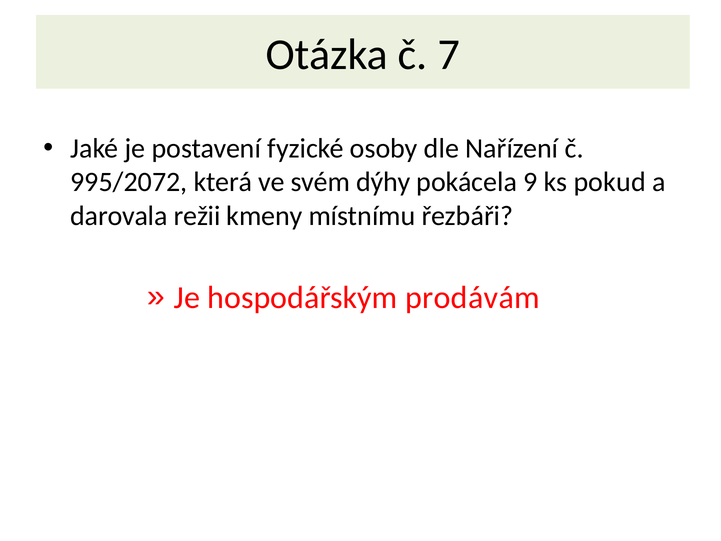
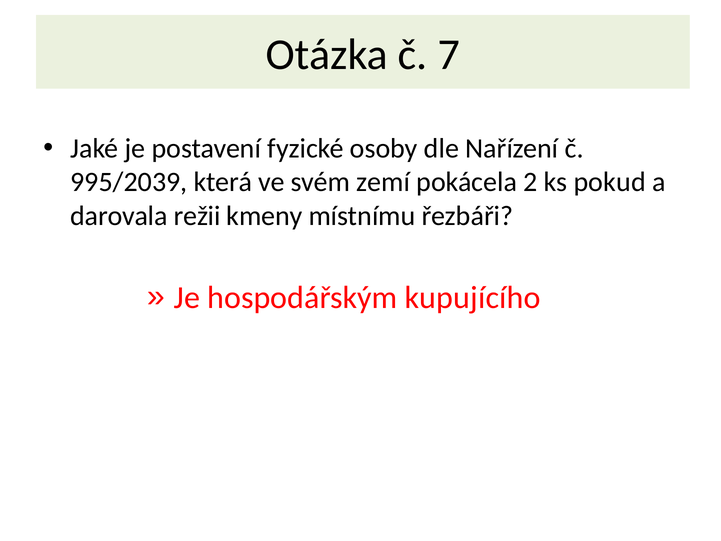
995/2072: 995/2072 -> 995/2039 (129, 182)
dýhy: dýhy -> zemí (383, 182)
9: 9 -> 2 (530, 182)
prodávám: prodávám -> kupujícího (473, 298)
